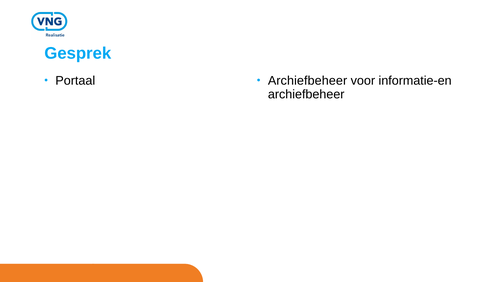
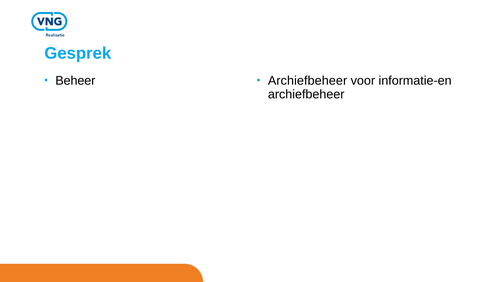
Portaal: Portaal -> Beheer (75, 81)
